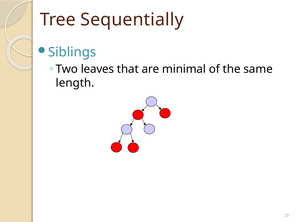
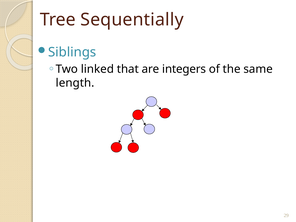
leaves: leaves -> linked (97, 69)
minimal: minimal -> integers (184, 69)
